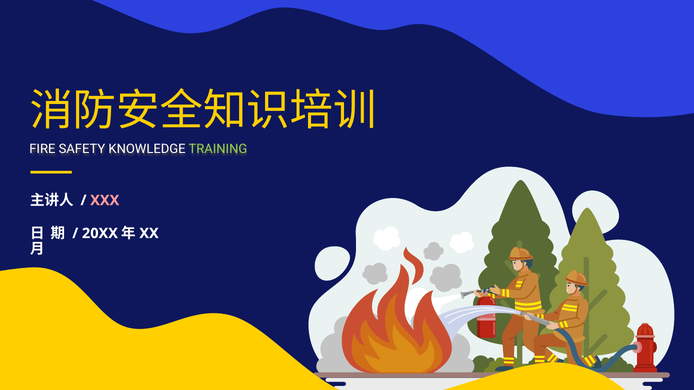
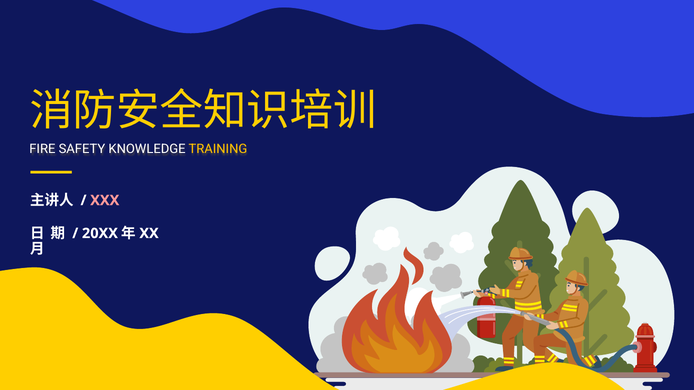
TRAINING colour: light green -> yellow (218, 149)
